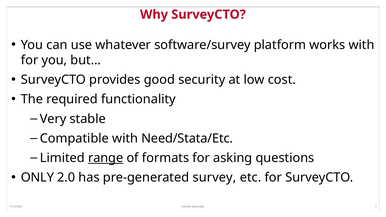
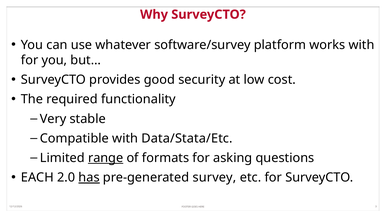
Need/Stata/Etc: Need/Stata/Etc -> Data/Stata/Etc (187, 138)
ONLY: ONLY -> EACH (37, 178)
has underline: none -> present (89, 178)
